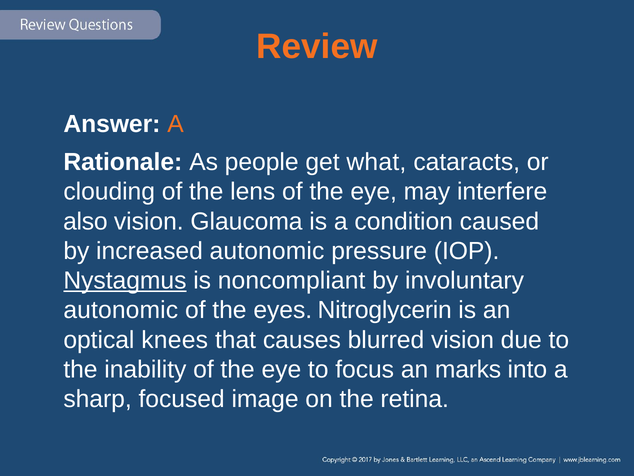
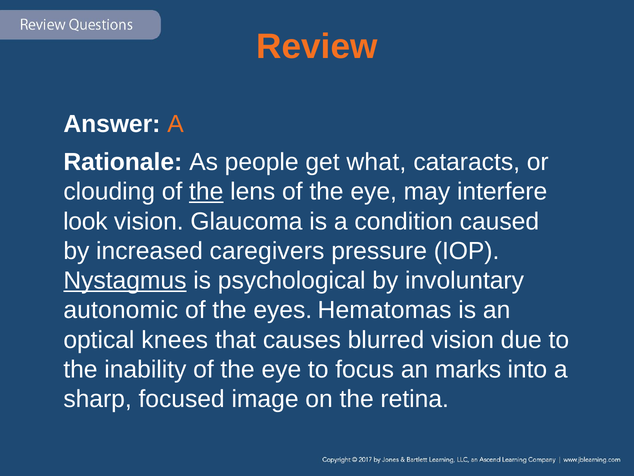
the underline: none -> present (206, 192)
also: also -> look (85, 221)
increased autonomic: autonomic -> caregivers (267, 251)
noncompliant: noncompliant -> psychological (292, 280)
Nitroglycerin: Nitroglycerin -> Hematomas (385, 310)
